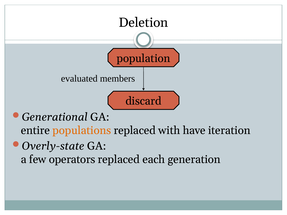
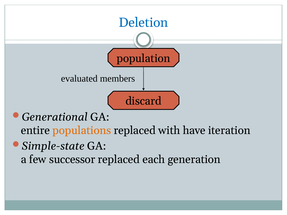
Deletion colour: black -> blue (143, 23)
Overly-state: Overly-state -> Simple-state (53, 146)
operators: operators -> successor (72, 160)
